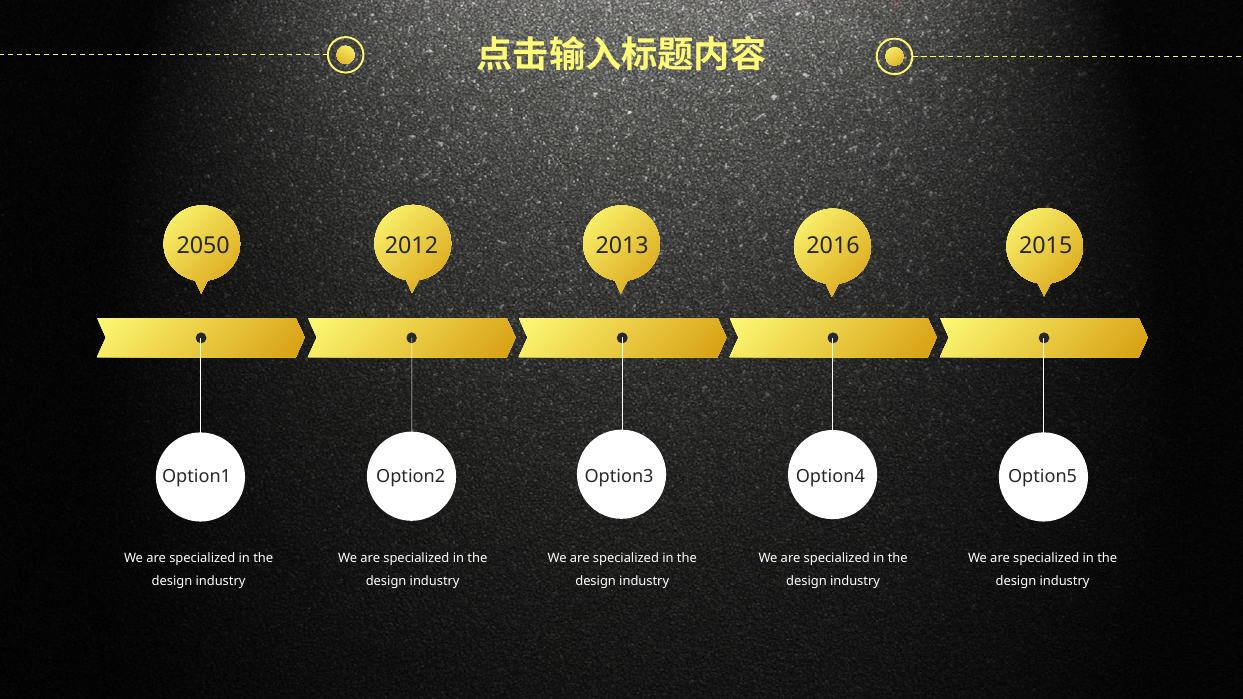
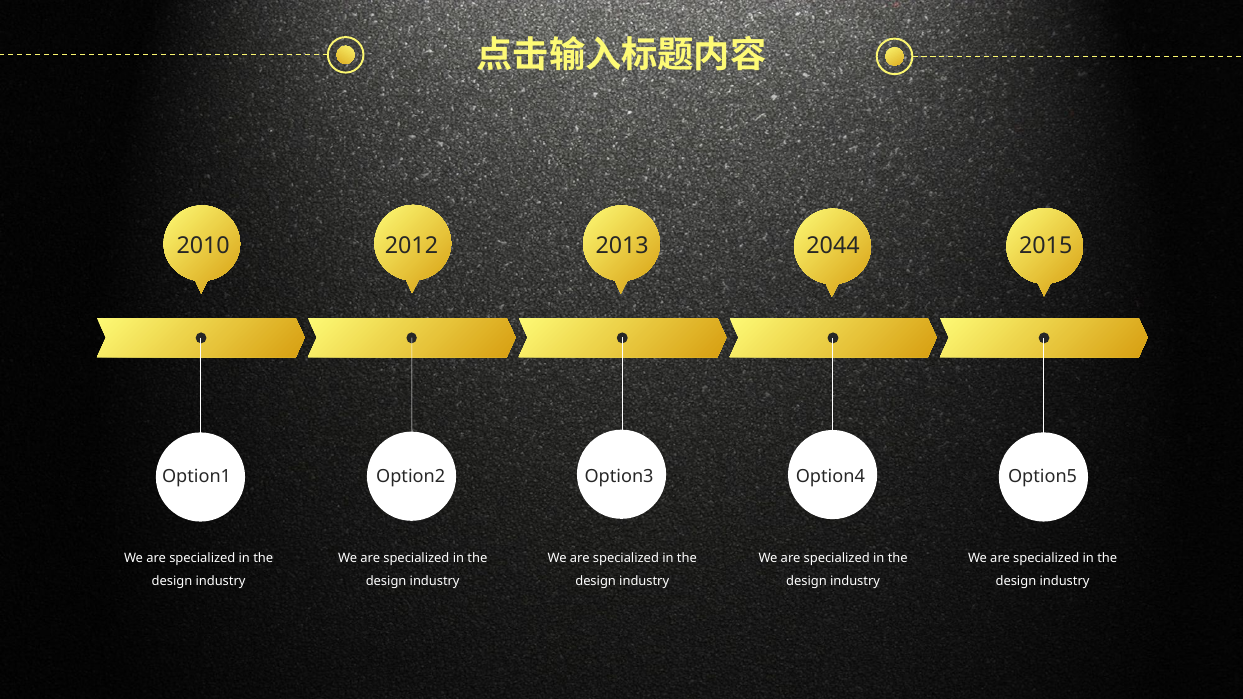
2016: 2016 -> 2044 (833, 245)
2050: 2050 -> 2010 (203, 246)
